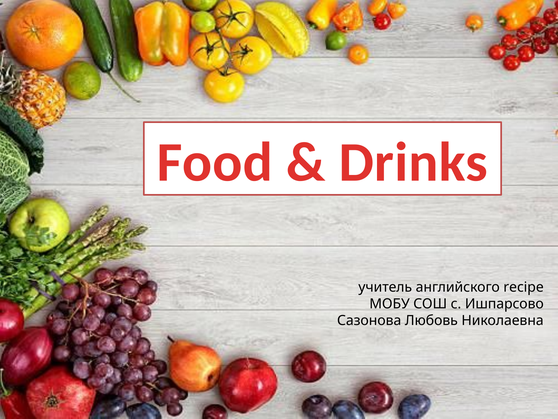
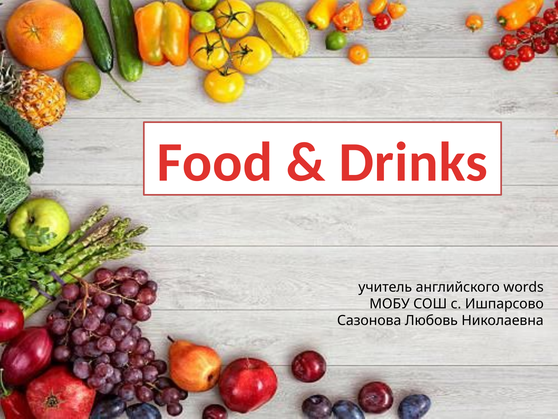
recipe: recipe -> words (524, 287)
